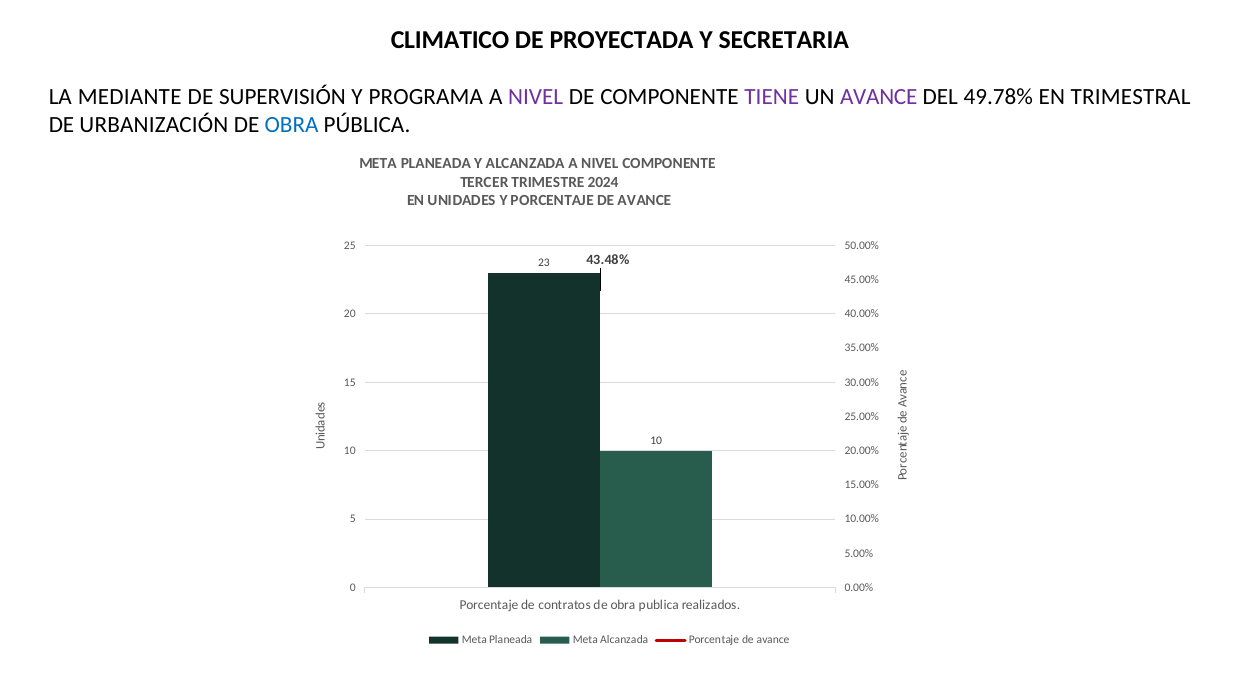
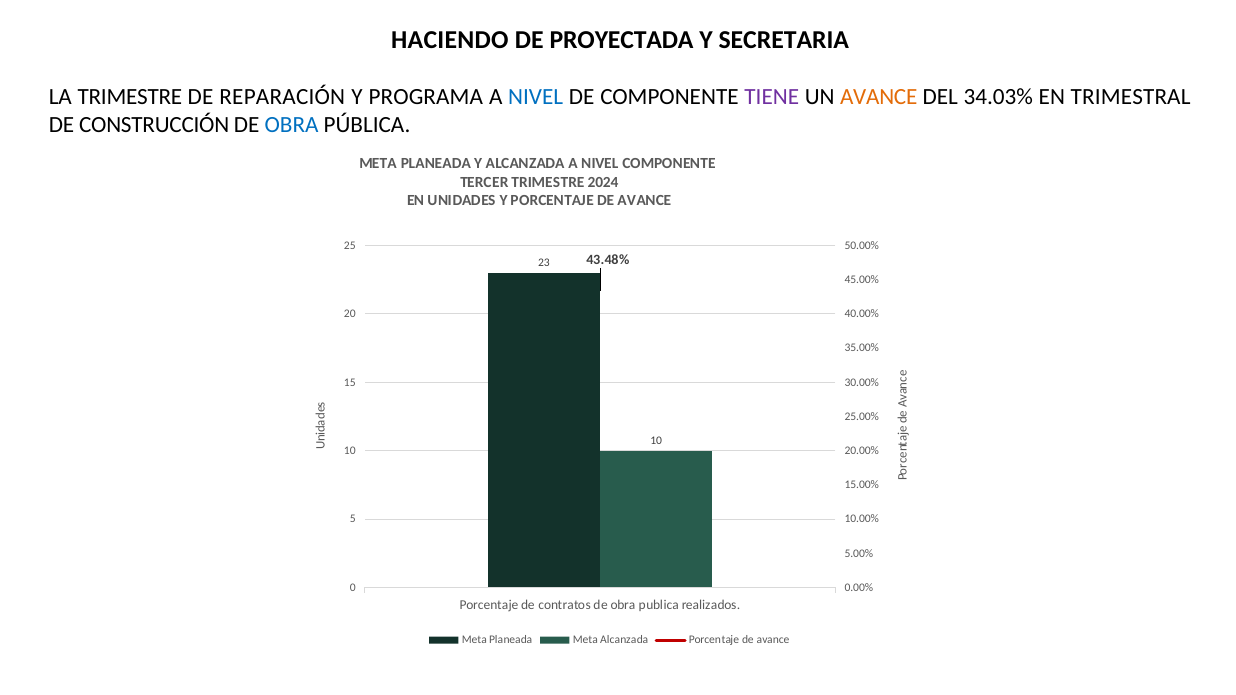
CLIMATICO: CLIMATICO -> HACIENDO (450, 40)
LA MEDIANTE: MEDIANTE -> TRIMESTRE (130, 97)
SUPERVISIÓN: SUPERVISIÓN -> REPARACIÓN (282, 97)
NIVEL colour: purple -> blue (536, 97)
AVANCE colour: purple -> orange (879, 97)
49.78%: 49.78% -> 34.03% (998, 97)
URBANIZACIÓN: URBANIZACIÓN -> CONSTRUCCIÓN (154, 125)
